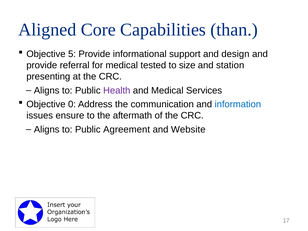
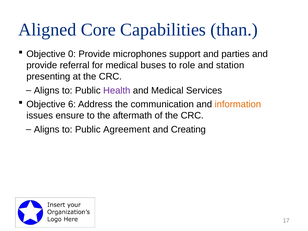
5: 5 -> 0 (72, 54)
informational: informational -> microphones (140, 54)
design: design -> parties (235, 54)
tested: tested -> buses (153, 65)
size: size -> role (187, 65)
0: 0 -> 6 (72, 104)
information colour: blue -> orange (238, 104)
Website: Website -> Creating (188, 129)
